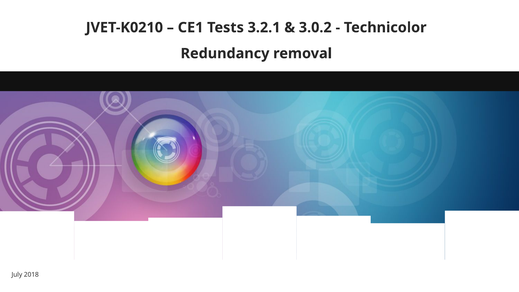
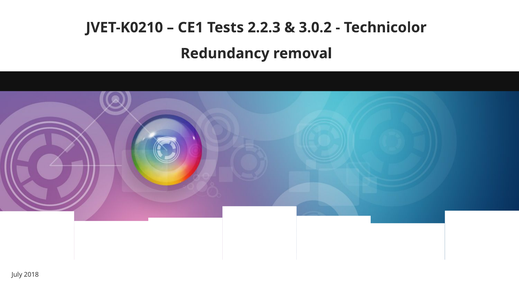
3.2.1: 3.2.1 -> 2.2.3 (264, 28)
